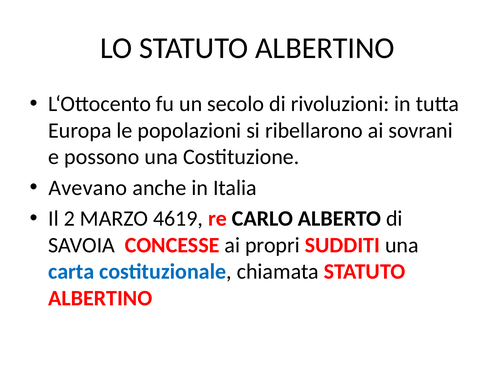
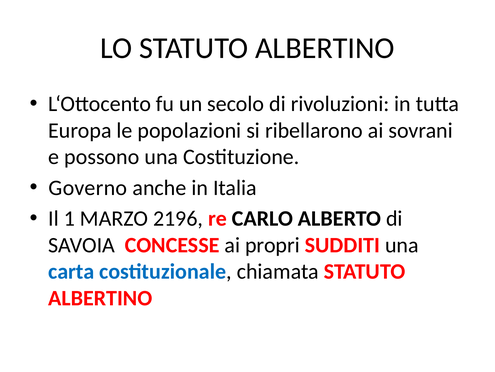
Avevano: Avevano -> Governo (88, 187)
2: 2 -> 1 (69, 218)
4619: 4619 -> 2196 (178, 218)
